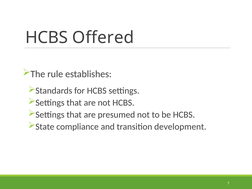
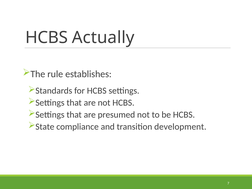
Offered: Offered -> Actually (103, 38)
